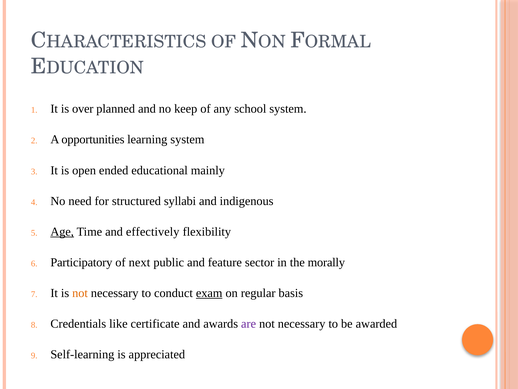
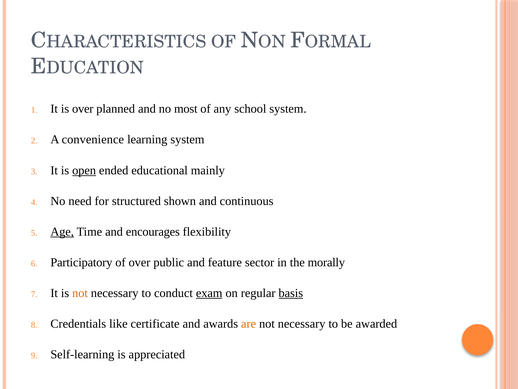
keep: keep -> most (186, 109)
opportunities: opportunities -> convenience (93, 139)
open underline: none -> present (84, 170)
syllabi: syllabi -> shown (180, 201)
indigenous: indigenous -> continuous (247, 201)
effectively: effectively -> encourages (153, 231)
of next: next -> over (139, 262)
basis underline: none -> present (291, 293)
are colour: purple -> orange (249, 323)
